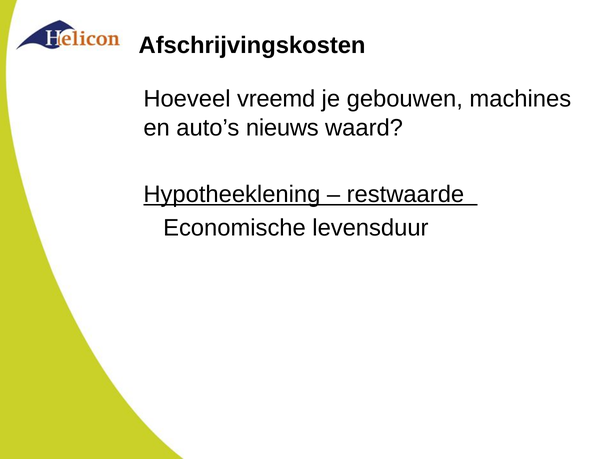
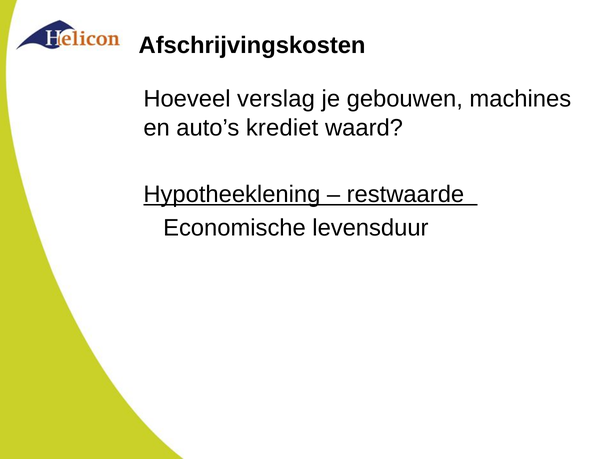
vreemd: vreemd -> verslag (276, 99)
nieuws: nieuws -> krediet (282, 128)
